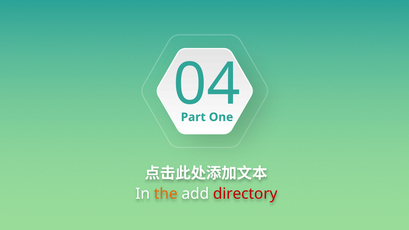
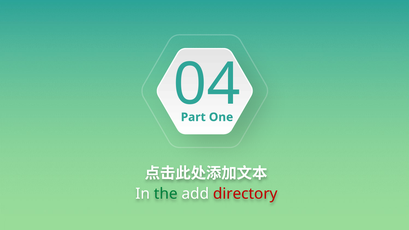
the colour: orange -> green (166, 194)
